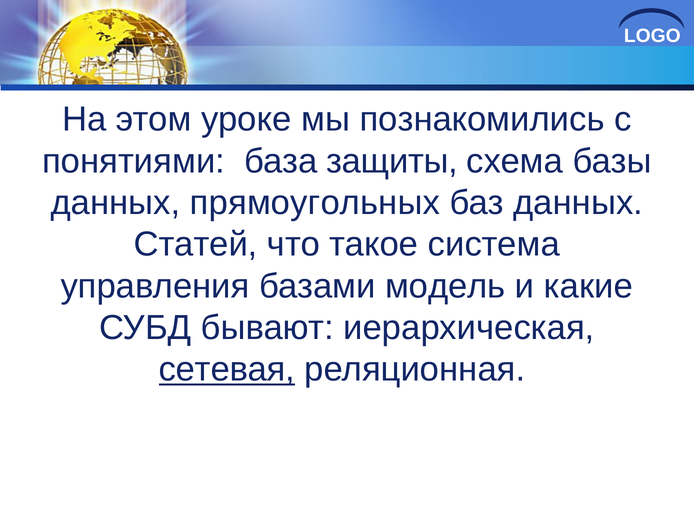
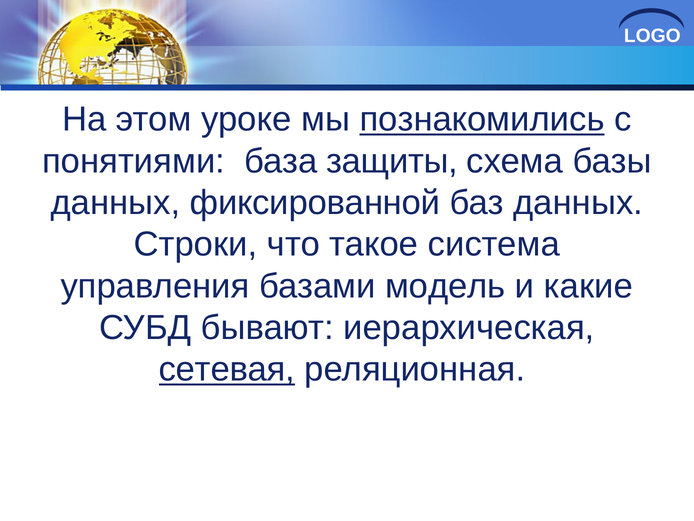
познакомились underline: none -> present (482, 119)
прямоугольных: прямоугольных -> фиксированной (315, 203)
Статей: Статей -> Строки (196, 244)
